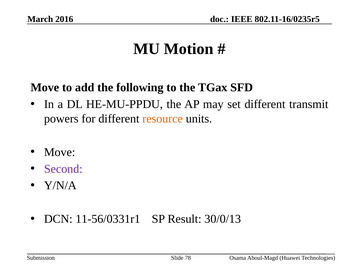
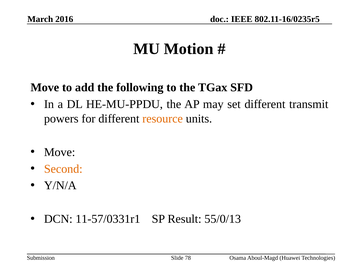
Second colour: purple -> orange (63, 169)
11-56/0331r1: 11-56/0331r1 -> 11-57/0331r1 (108, 219)
30/0/13: 30/0/13 -> 55/0/13 (223, 219)
